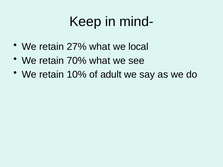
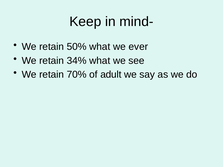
27%: 27% -> 50% (77, 47)
local: local -> ever (138, 47)
70%: 70% -> 34% (77, 61)
10%: 10% -> 70% (77, 75)
